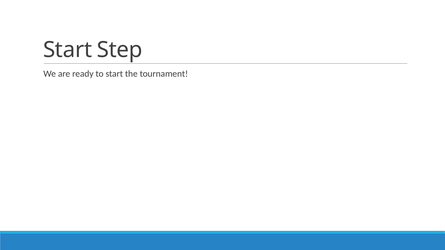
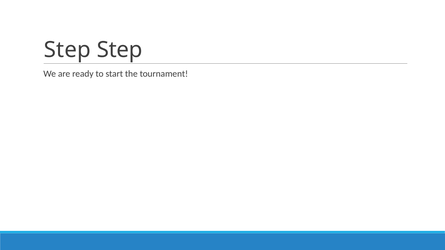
Start: Start -> Step (67, 50)
